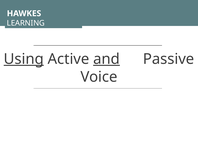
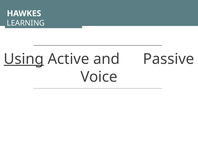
and underline: present -> none (106, 59)
